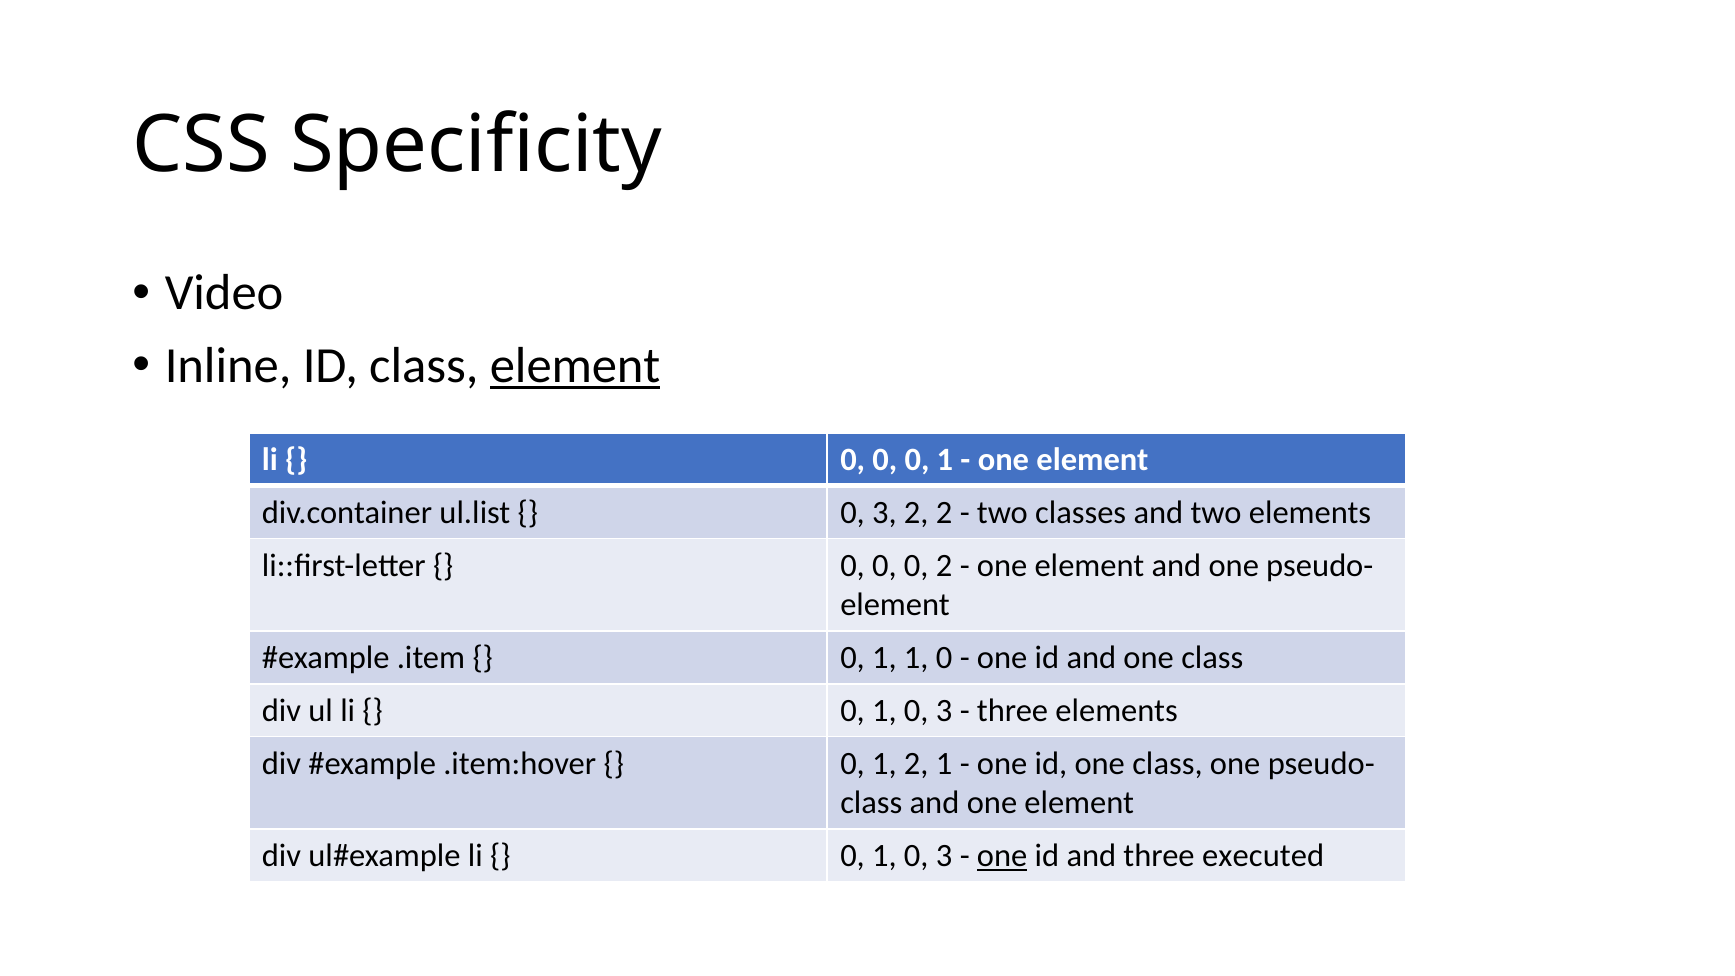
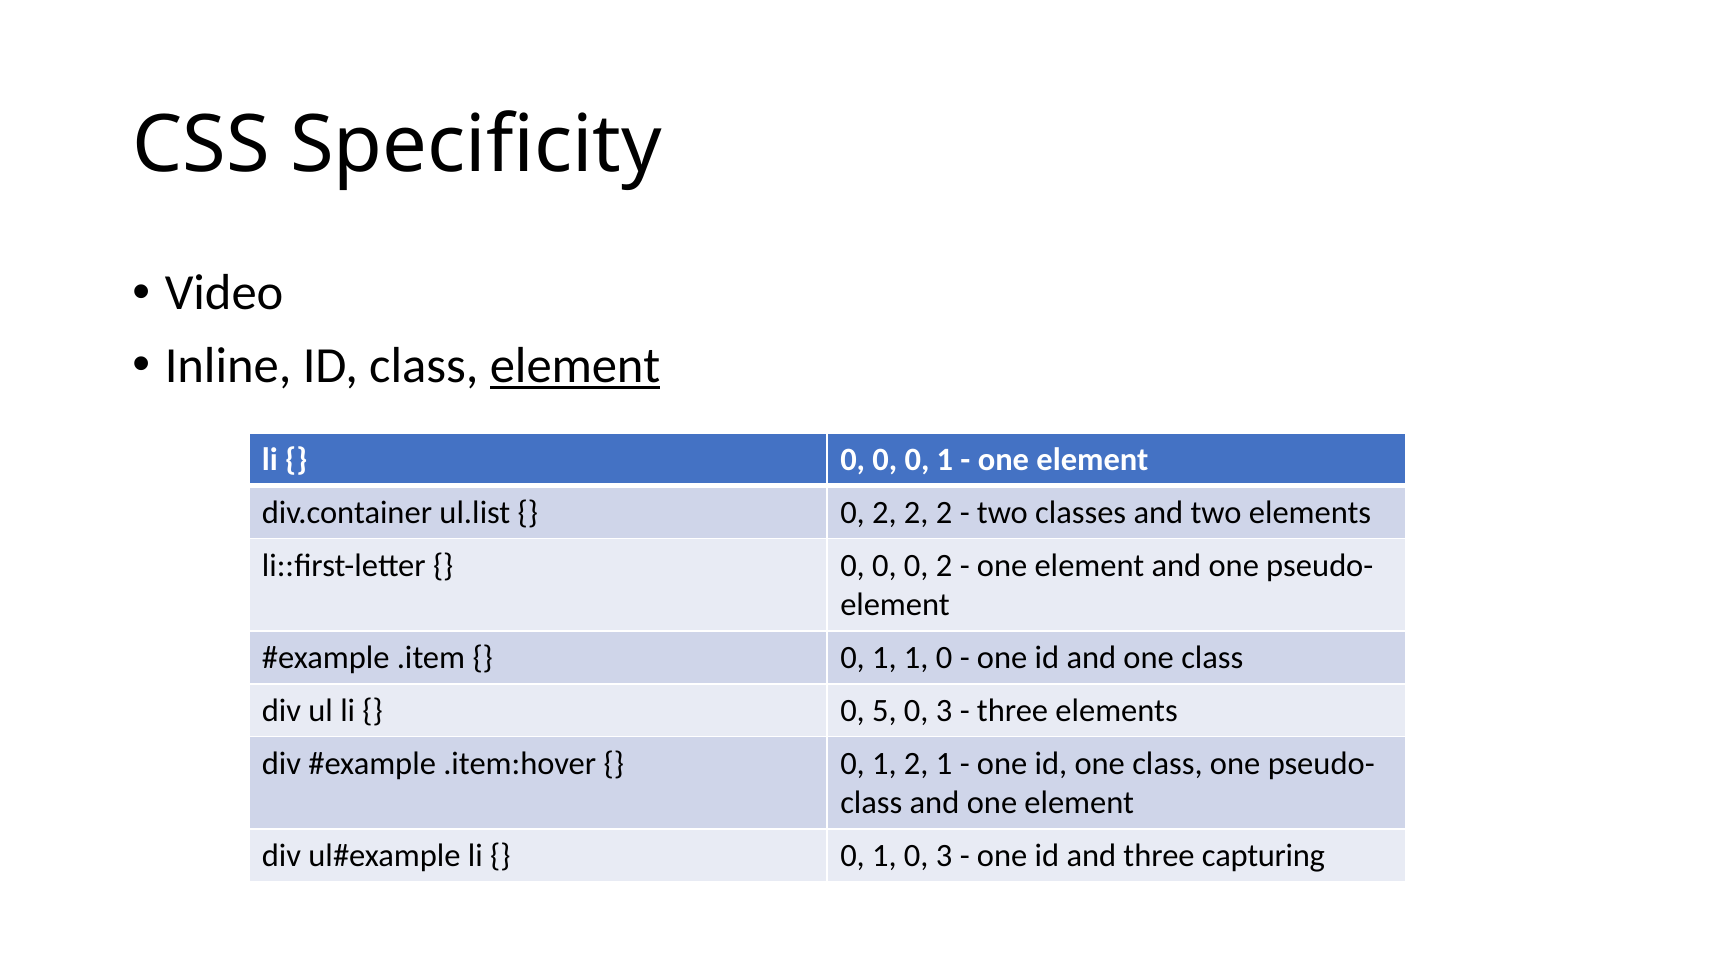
3: 3 -> 2 (884, 513)
1: 1 -> 5 (884, 711)
one underline: present -> none (1002, 856)
executed: executed -> capturing (1263, 856)
